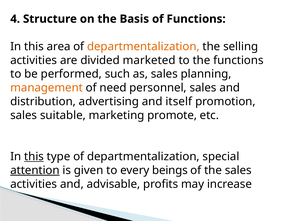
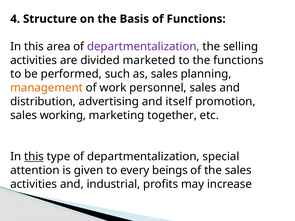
departmentalization colour: orange -> purple (143, 47)
need: need -> work (113, 88)
suitable: suitable -> working (63, 115)
promote: promote -> together (172, 115)
attention underline: present -> none (35, 170)
advisable: advisable -> industrial (113, 184)
